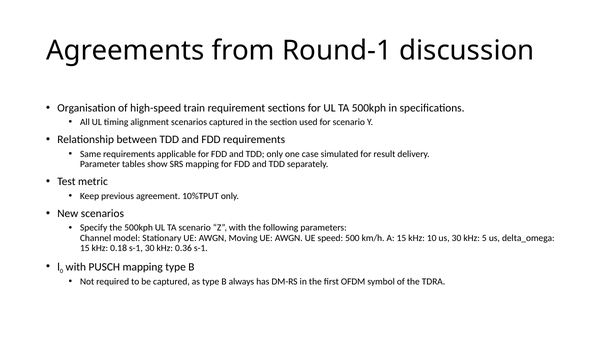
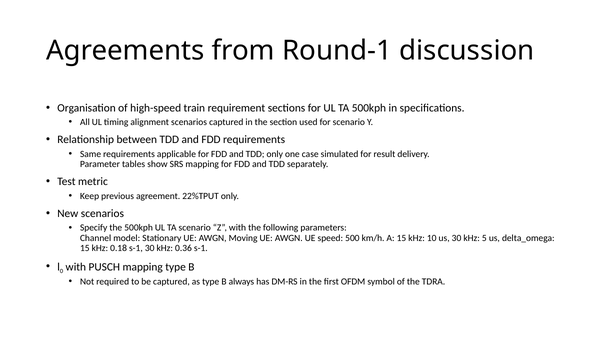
10%TPUT: 10%TPUT -> 22%TPUT (201, 196)
